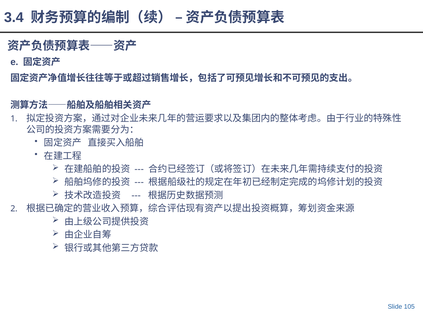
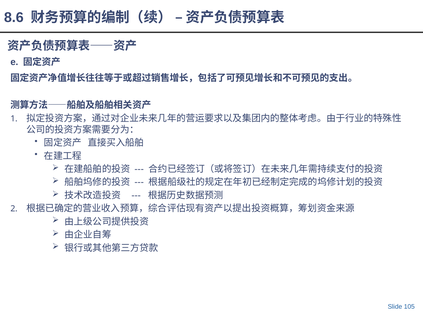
3.4: 3.4 -> 8.6 (14, 18)
